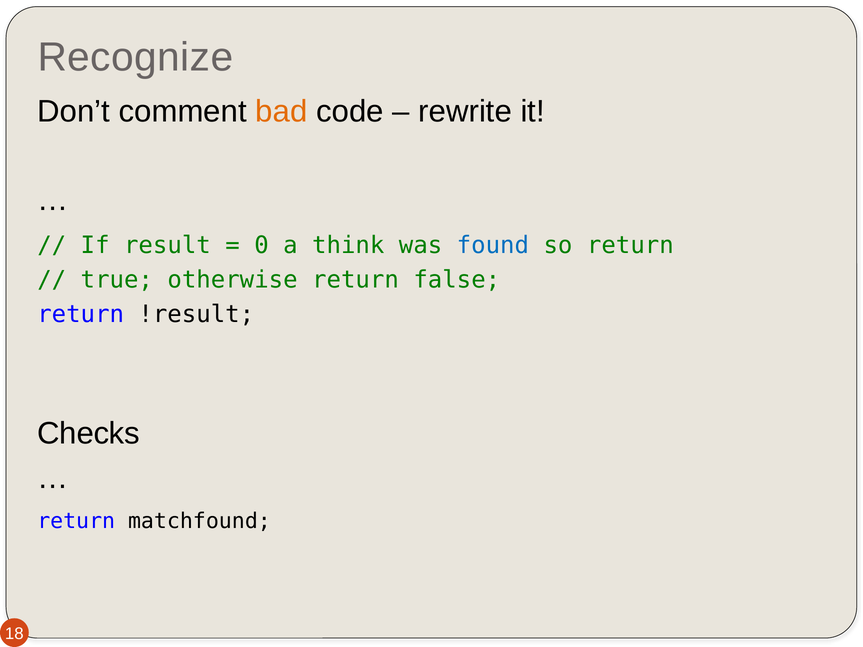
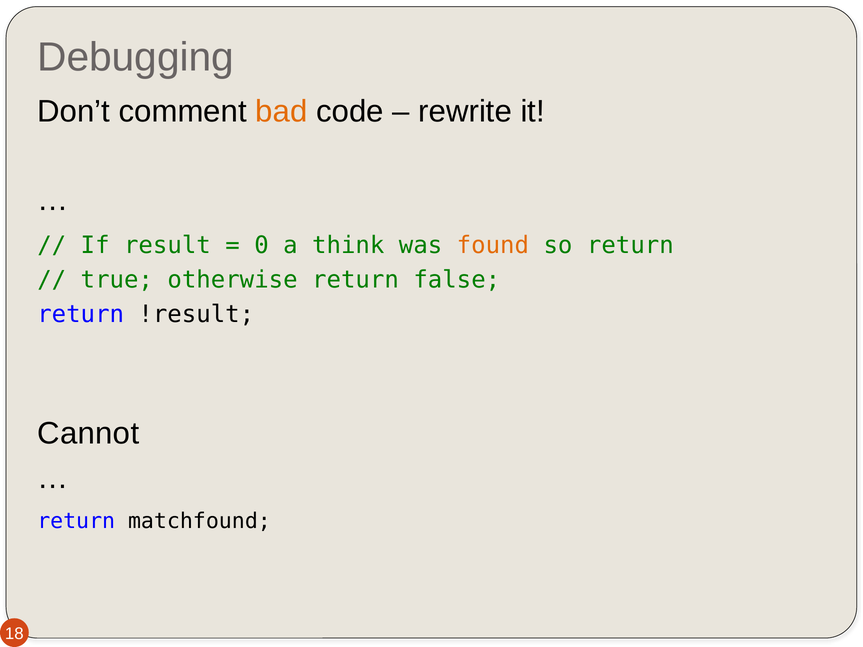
Recognize: Recognize -> Debugging (136, 57)
found colour: blue -> orange (493, 245)
Checks: Checks -> Cannot (88, 434)
